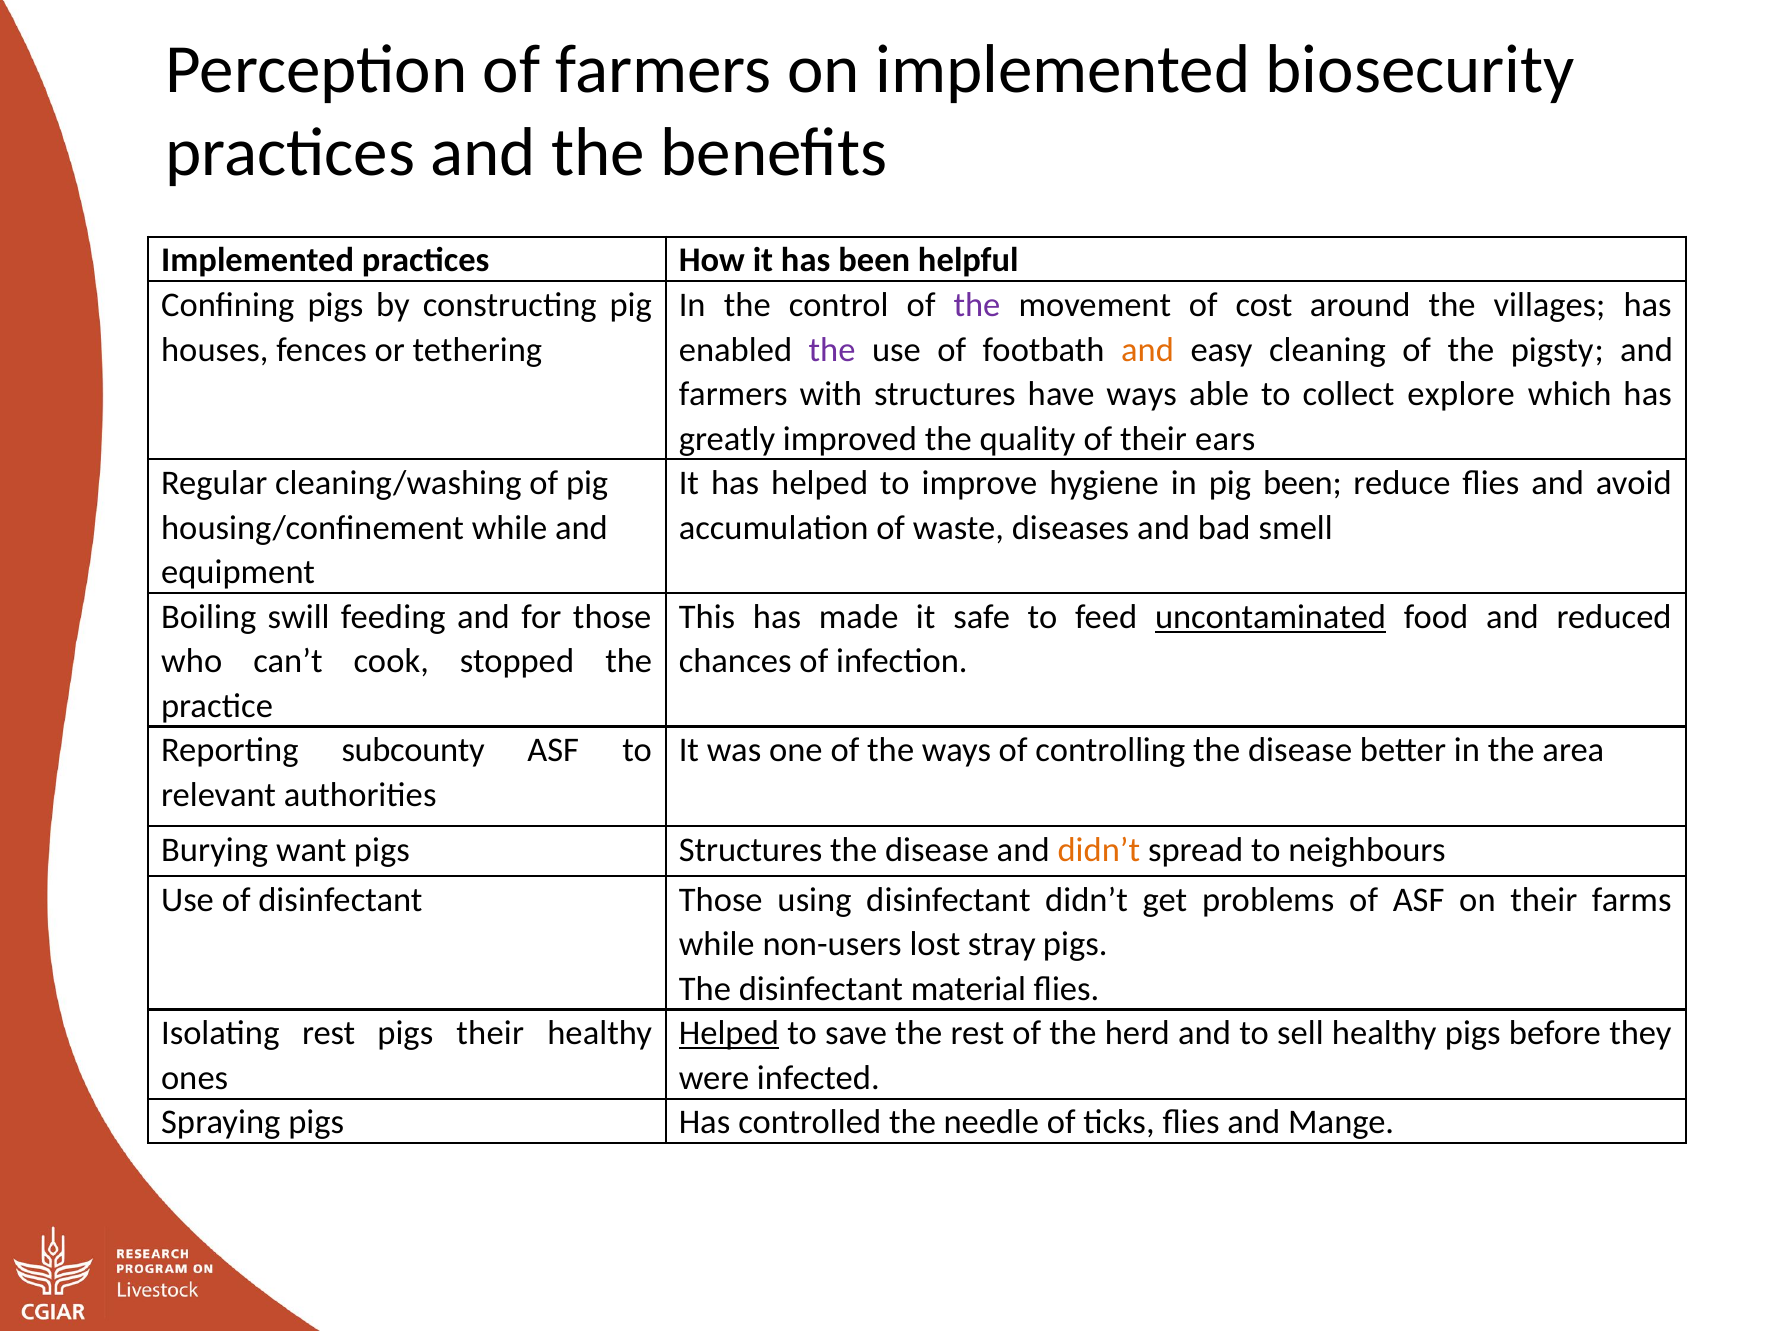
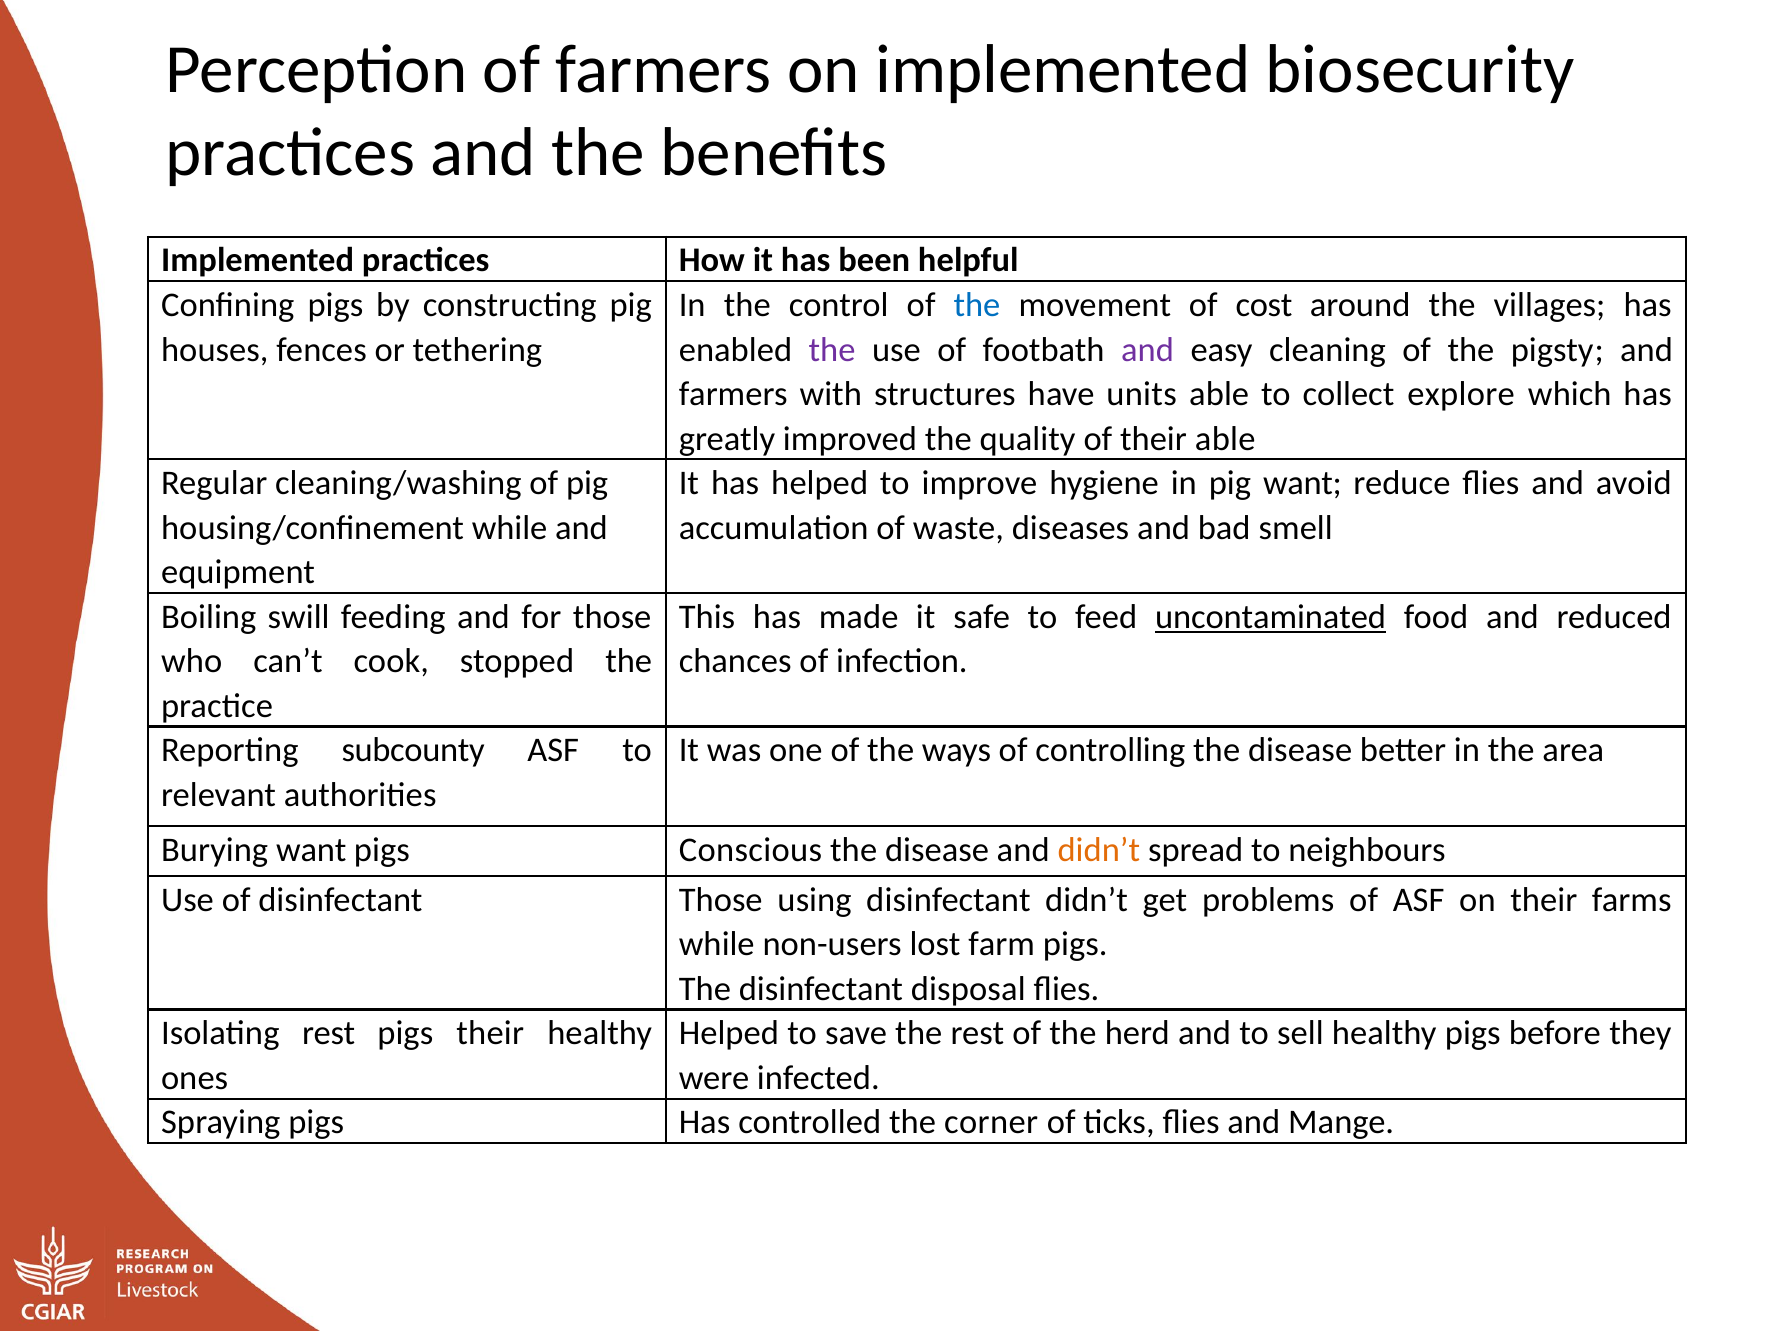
the colour: purple -> blue (977, 305)
and colour: orange -> purple (1148, 350)
have ways: ways -> units (1142, 394)
their ears: ears -> able (1225, 439)
pig been: been -> want (1302, 483)
pigs Structures: Structures -> Conscious (750, 850)
stray: stray -> farm (1002, 945)
material: material -> disposal (968, 989)
Helped underline: present -> none (729, 1034)
needle: needle -> corner (991, 1123)
